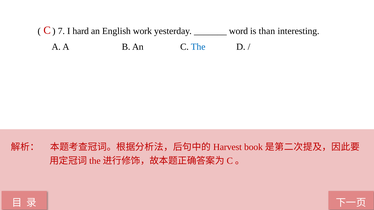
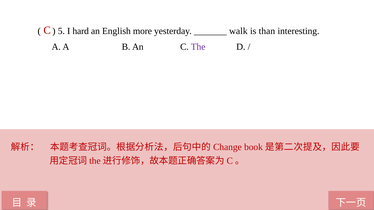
7: 7 -> 5 (61, 31)
work: work -> more (142, 31)
word: word -> walk (238, 31)
The colour: blue -> purple (198, 47)
Harvest: Harvest -> Change (227, 147)
